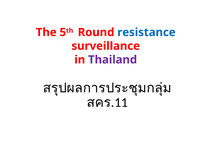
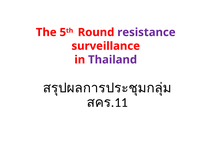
resistance colour: blue -> purple (146, 32)
